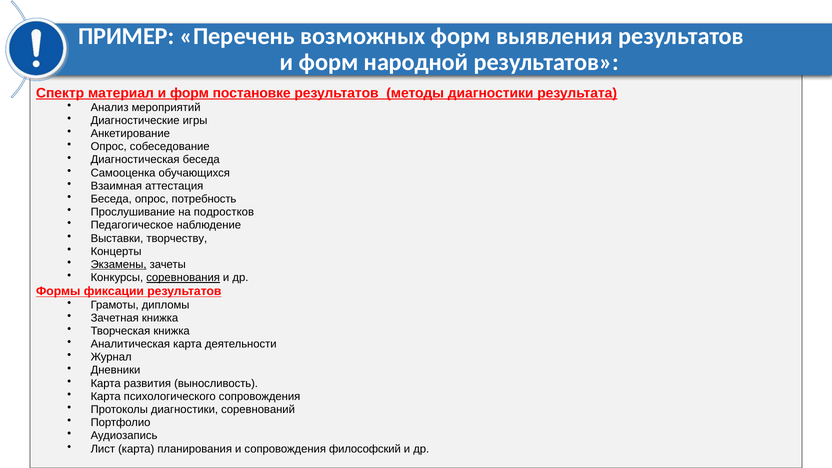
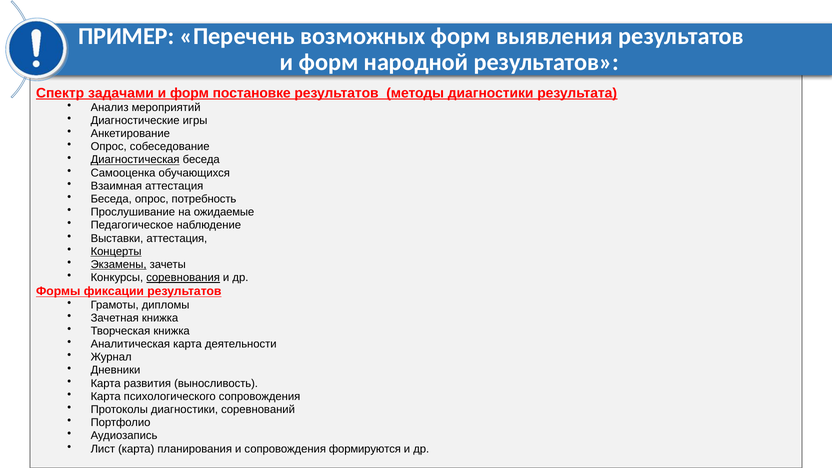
материал: материал -> задачами (121, 93)
Диагностическая underline: none -> present (135, 160)
подростков: подростков -> ожидаемые (224, 212)
Выставки творчеству: творчеству -> аттестация (177, 238)
Концерты underline: none -> present (116, 251)
философский: философский -> формируются (365, 449)
